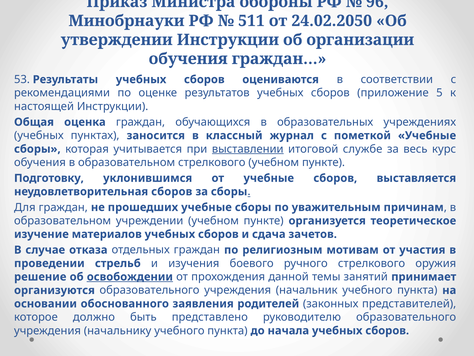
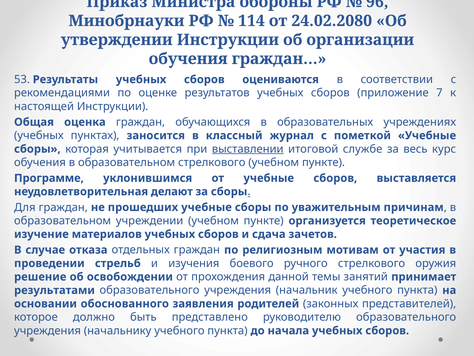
511: 511 -> 114 (251, 21)
24.02.2050: 24.02.2050 -> 24.02.2080 (332, 21)
5: 5 -> 7 (439, 93)
Подготовку: Подготовку -> Программе (49, 178)
неудовлетворительная сборов: сборов -> делают (172, 191)
освобождении underline: present -> none (130, 276)
организуются: организуются -> результатами (54, 290)
